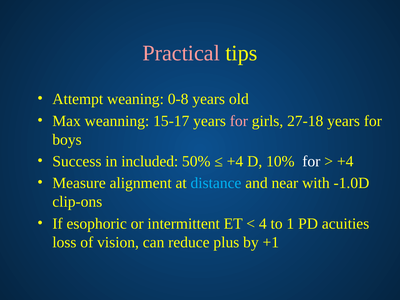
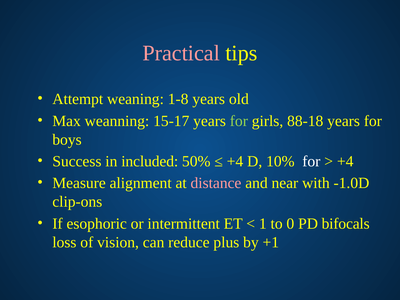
0-8: 0-8 -> 1-8 (178, 99)
for colour: pink -> light green (239, 121)
27-18: 27-18 -> 88-18 (305, 121)
distance colour: light blue -> pink (216, 183)
4: 4 -> 1 (263, 224)
1: 1 -> 0 (290, 224)
acuities: acuities -> bifocals (346, 224)
